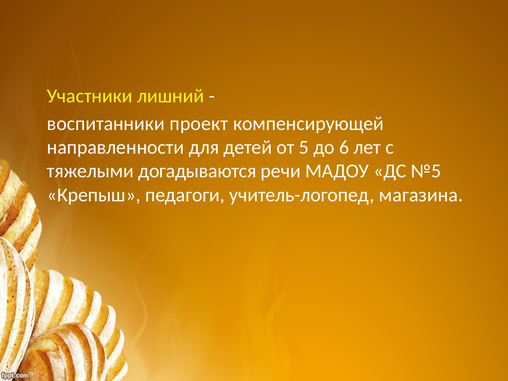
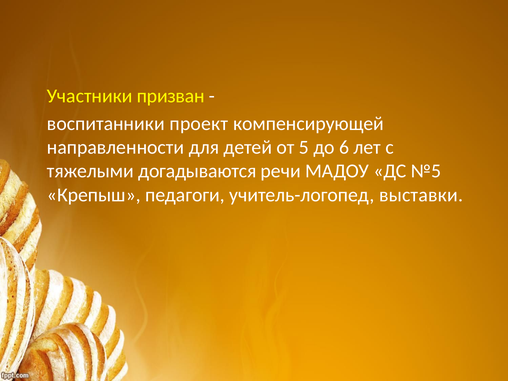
лишний: лишний -> призван (171, 96)
магазина: магазина -> выставки (421, 195)
